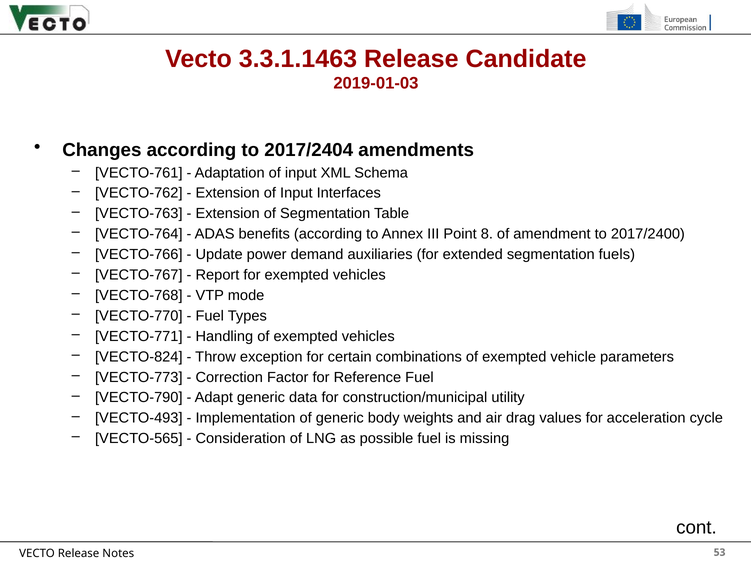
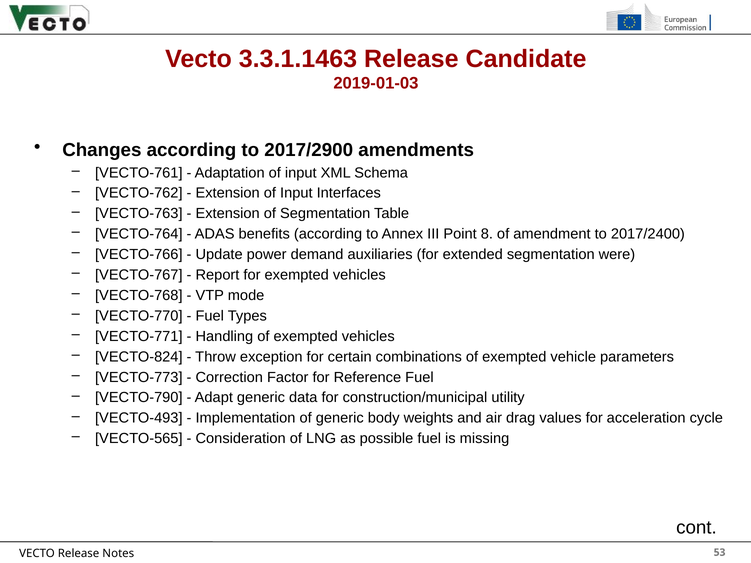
2017/2404: 2017/2404 -> 2017/2900 (309, 150)
fuels: fuels -> were (617, 255)
